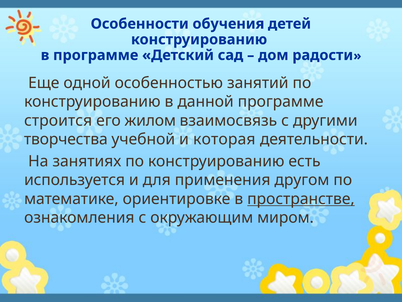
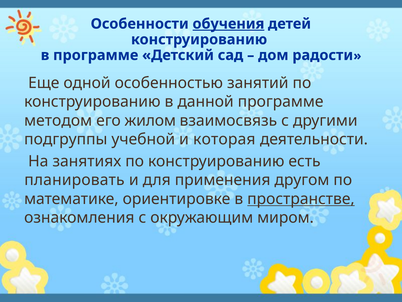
обучения underline: none -> present (228, 24)
строится: строится -> методом (58, 120)
творчества: творчества -> подгруппы (66, 139)
используется: используется -> планировать (74, 180)
